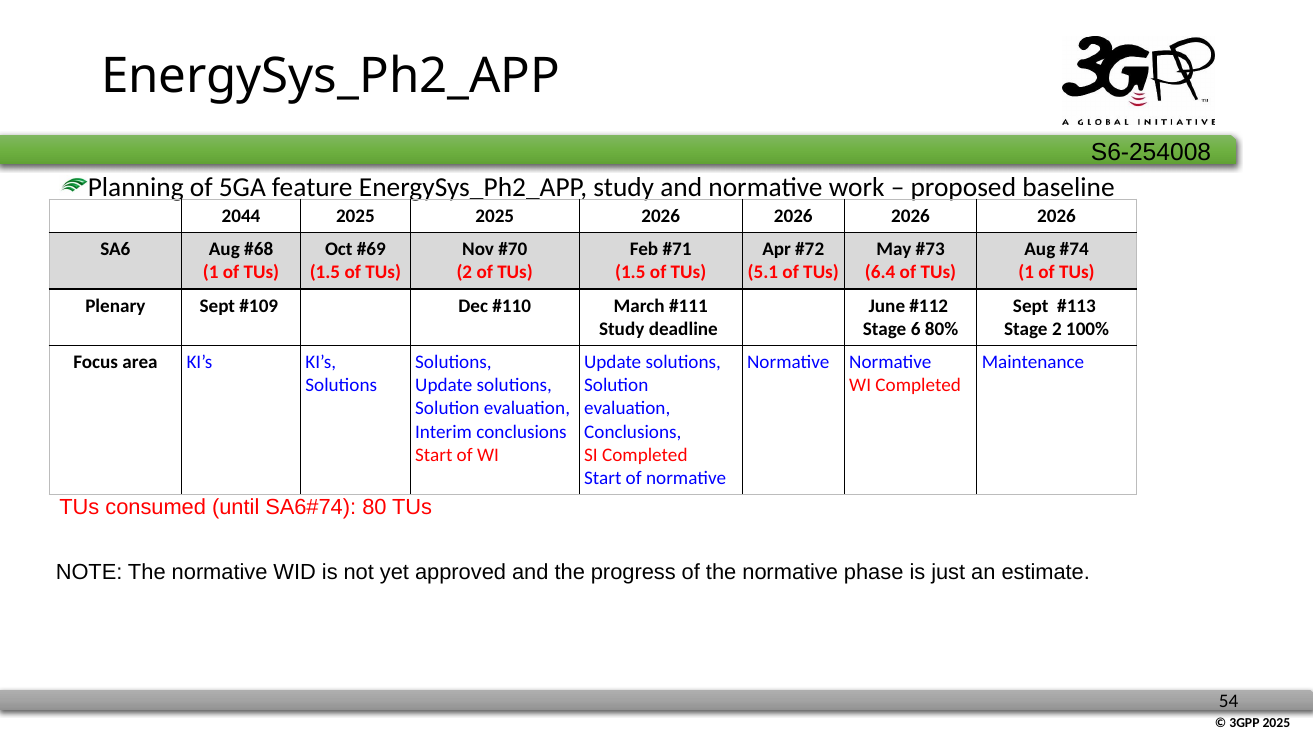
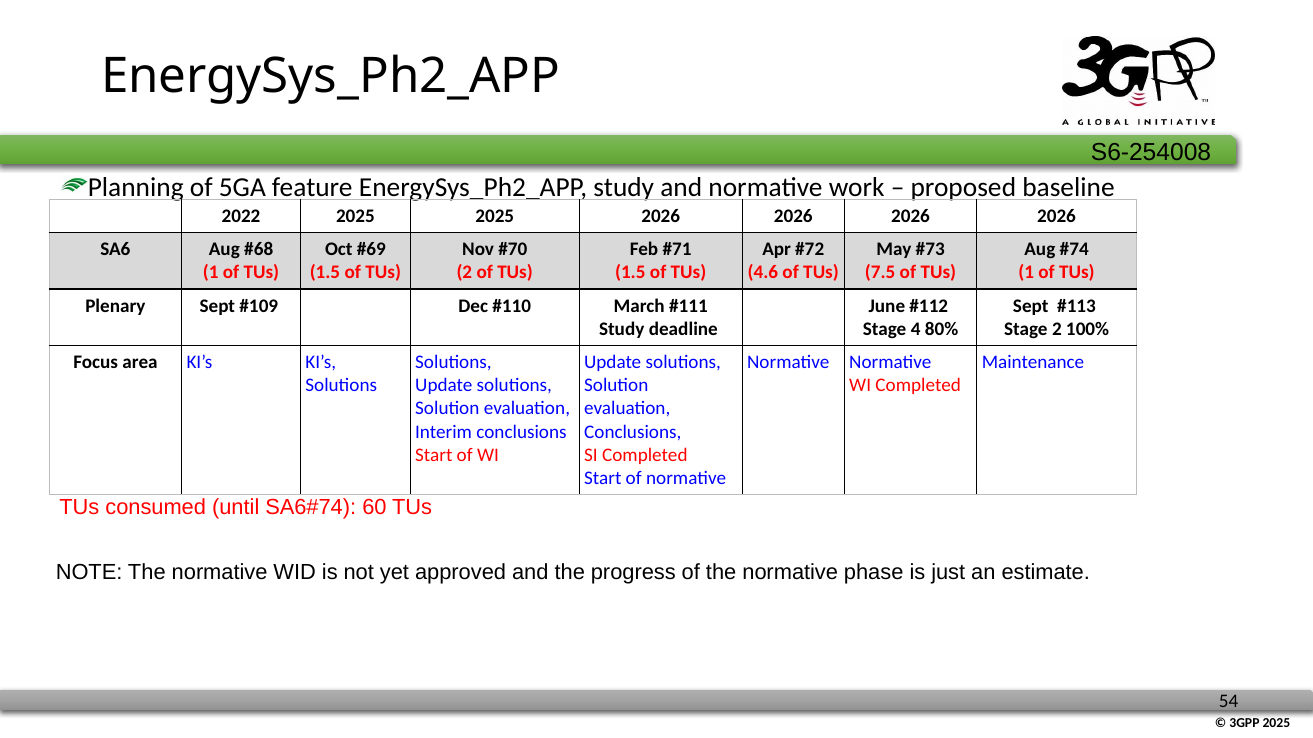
2044: 2044 -> 2022 (241, 216)
5.1: 5.1 -> 4.6 (763, 272)
6.4: 6.4 -> 7.5 (880, 272)
6: 6 -> 4 (916, 329)
80: 80 -> 60 (374, 507)
